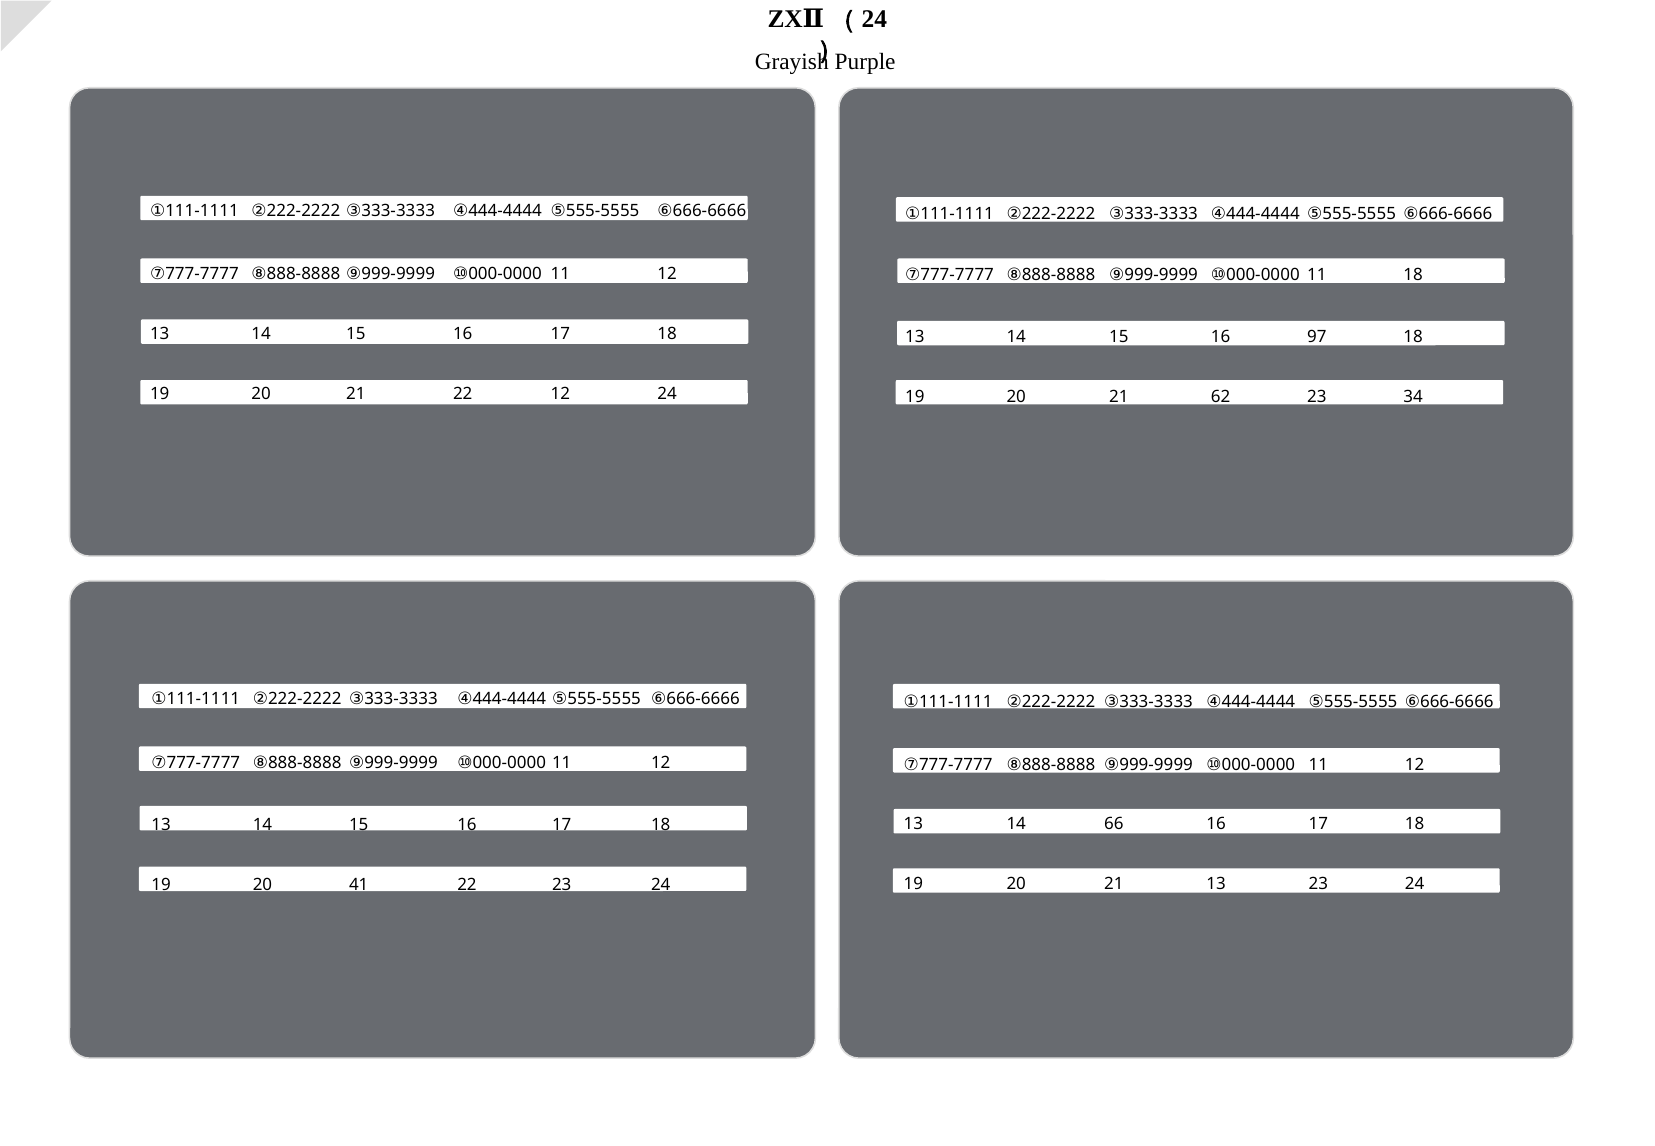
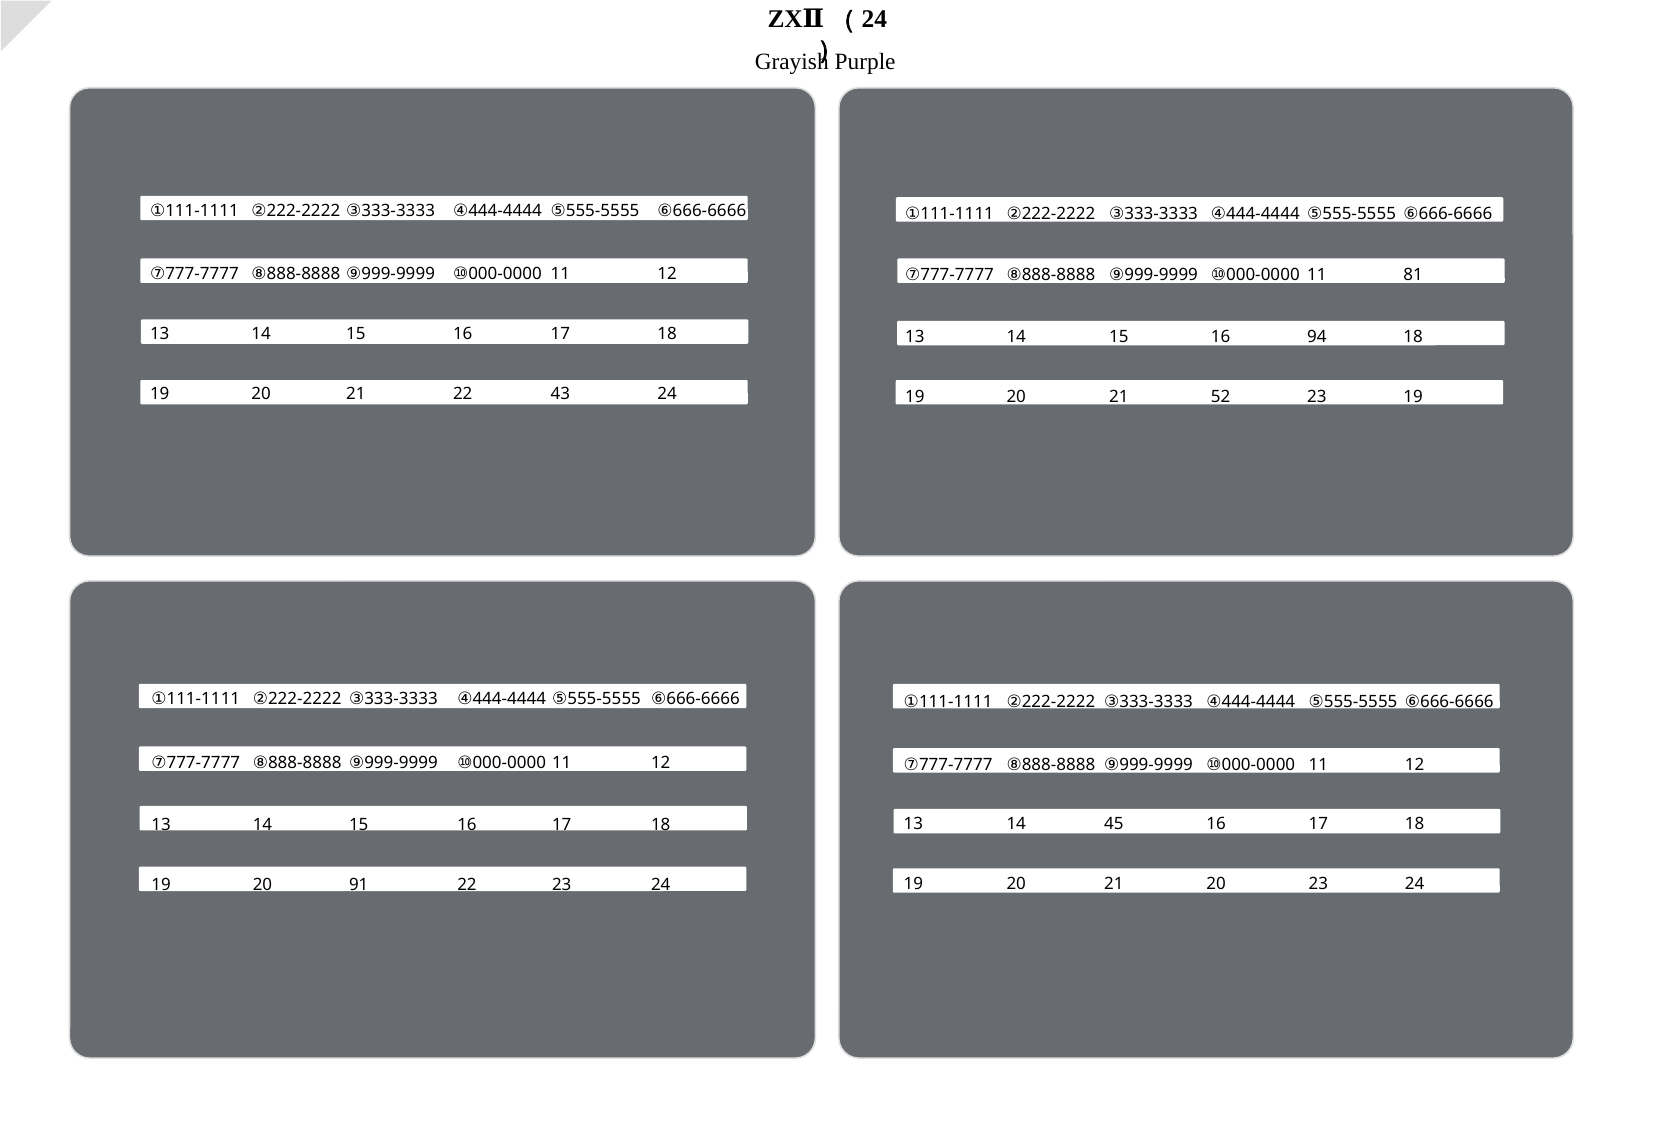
11 18: 18 -> 81 (1413, 275)
97: 97 -> 94 (1317, 337)
22 12: 12 -> 43 (560, 394)
62: 62 -> 52 (1221, 397)
23 34: 34 -> 19 (1413, 397)
66: 66 -> 45 (1114, 823)
21 13: 13 -> 20 (1216, 883)
41: 41 -> 91 (359, 885)
